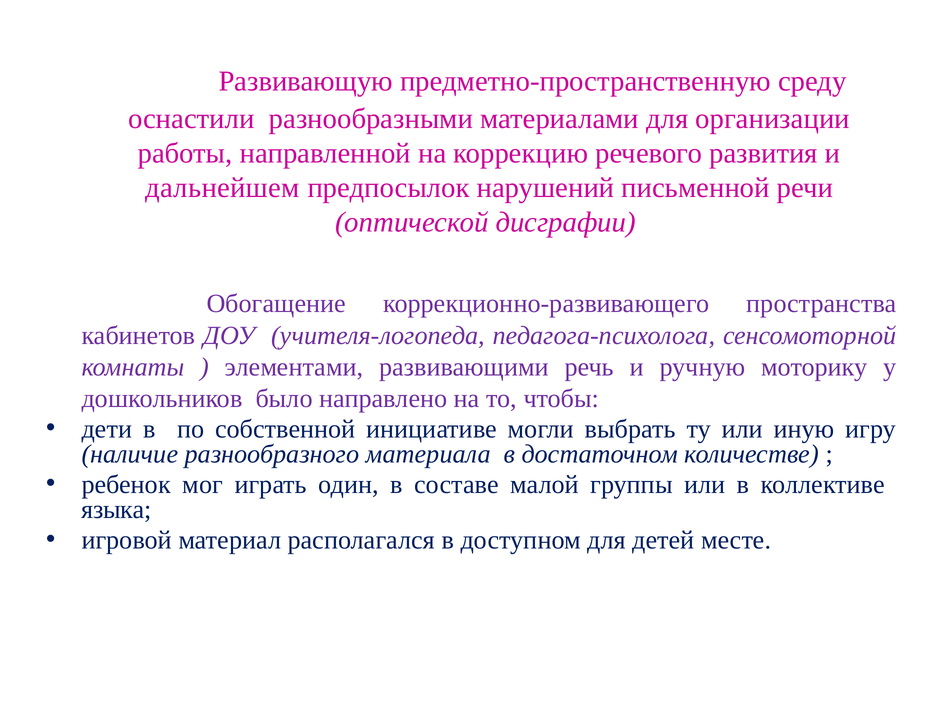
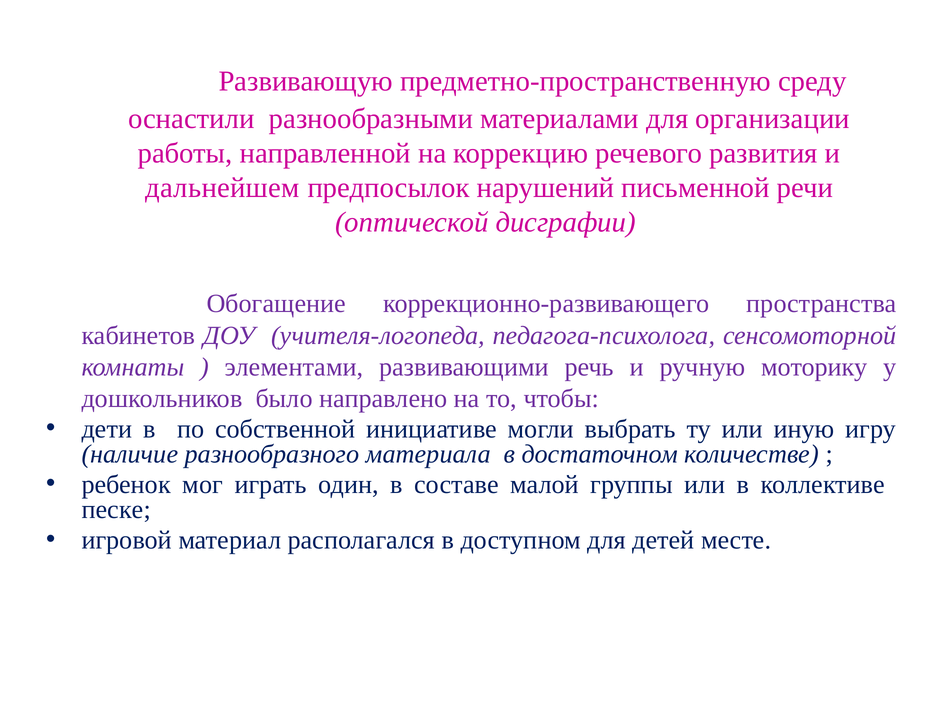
языка: языка -> песке (116, 510)
